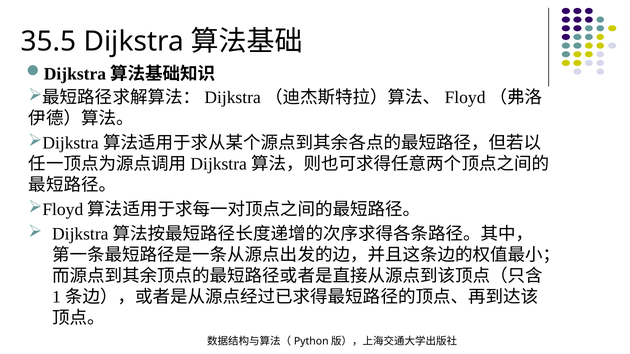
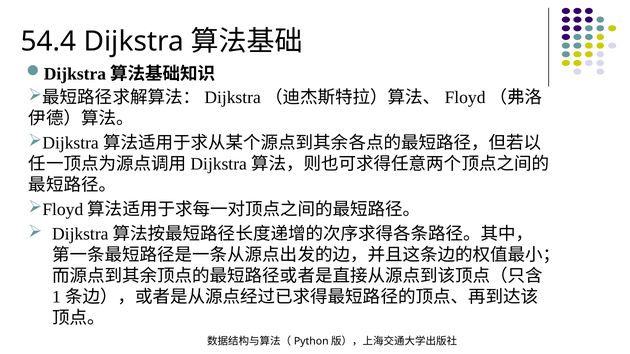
35.5: 35.5 -> 54.4 (49, 42)
